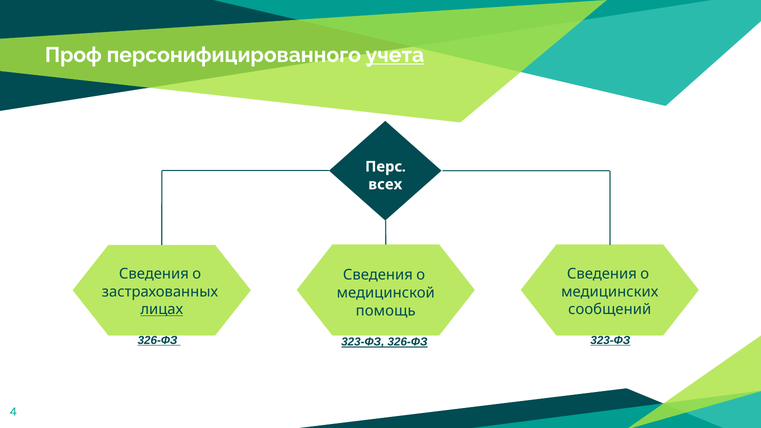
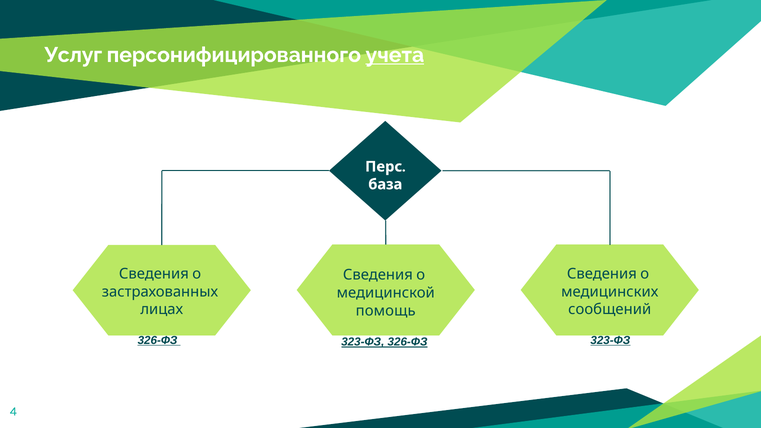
Проф: Проф -> Услуг (73, 55)
всех: всех -> база (385, 184)
лицах underline: present -> none (162, 309)
